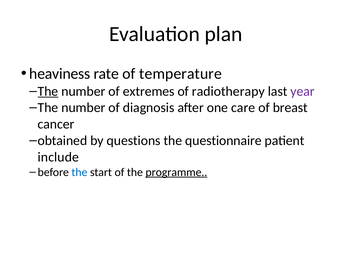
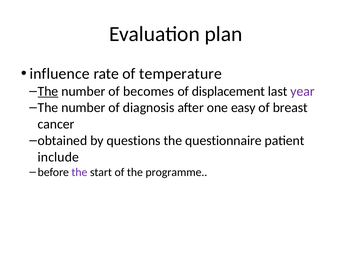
heaviness: heaviness -> influence (60, 74)
extremes: extremes -> becomes (149, 91)
radiotherapy: radiotherapy -> displacement (228, 91)
care: care -> easy (243, 108)
the colour: blue -> purple (79, 172)
programme underline: present -> none (176, 172)
